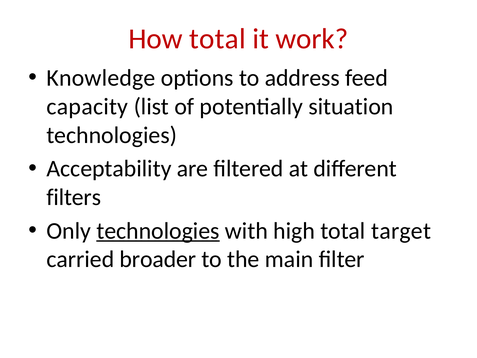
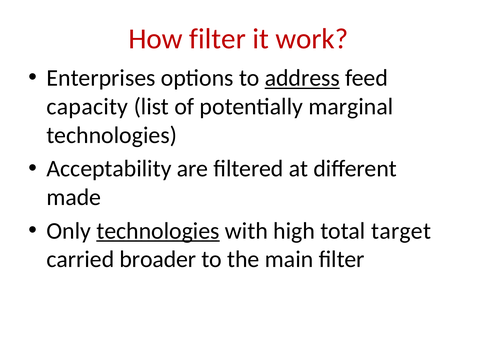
How total: total -> filter (218, 39)
Knowledge: Knowledge -> Enterprises (101, 78)
address underline: none -> present (302, 78)
situation: situation -> marginal (351, 107)
filters: filters -> made (74, 197)
